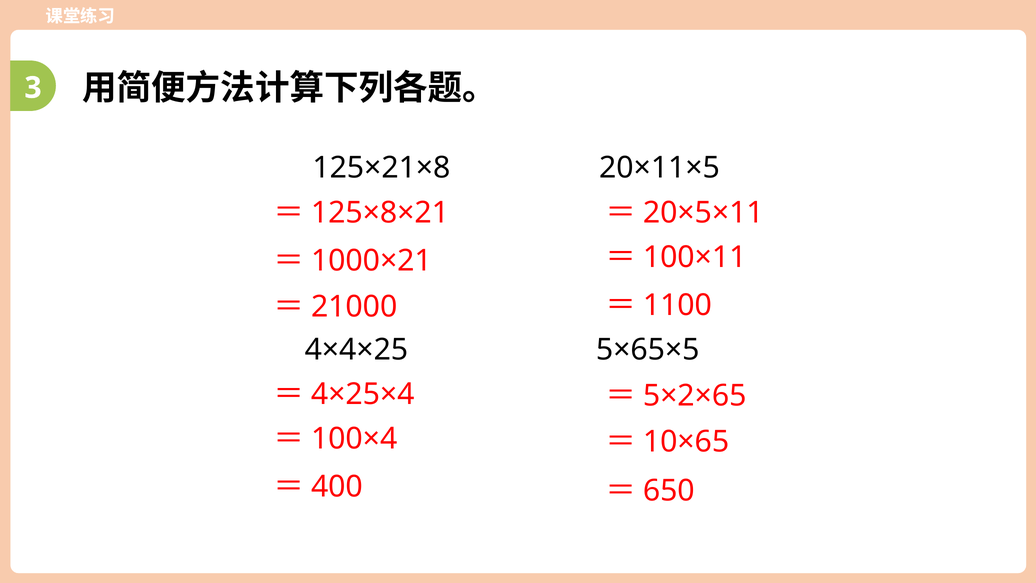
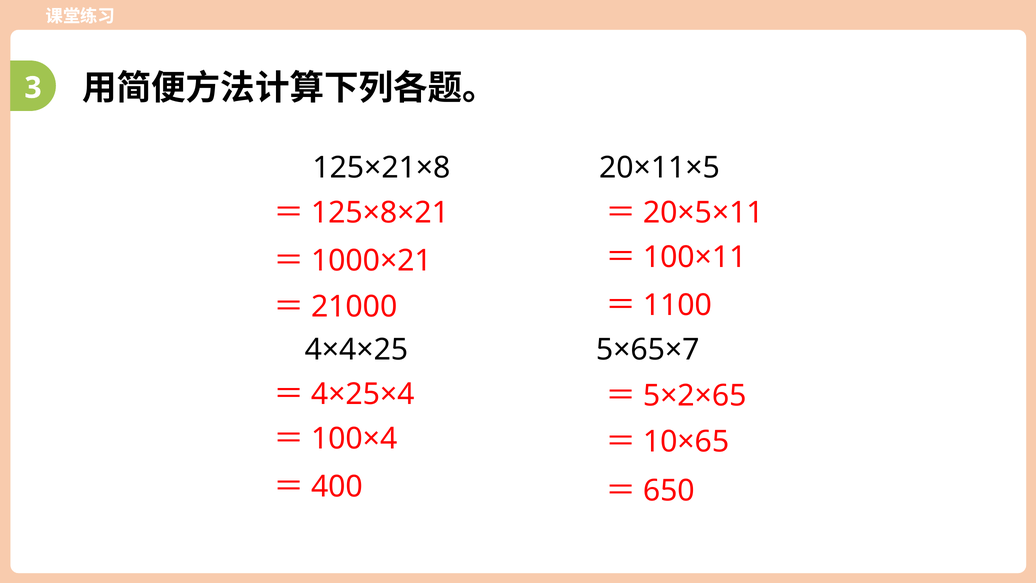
5×65×5: 5×65×5 -> 5×65×7 (648, 350)
